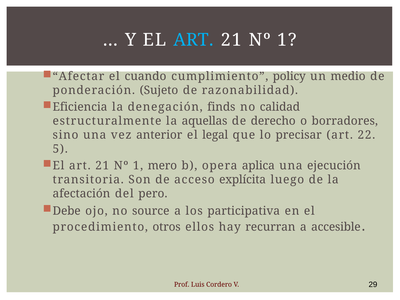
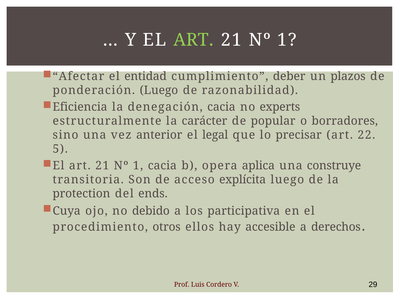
ART colour: light blue -> light green (193, 40)
cuando: cuando -> entidad (146, 76)
policy: policy -> deber (289, 76)
medio: medio -> plazos (348, 76)
ponderación Sujeto: Sujeto -> Luego (159, 90)
denegación finds: finds -> cacia (221, 107)
calidad: calidad -> experts (280, 107)
aquellas: aquellas -> carácter (205, 121)
derecho: derecho -> popular (273, 121)
1 mero: mero -> cacia (162, 166)
ejecución: ejecución -> construye (334, 166)
afectación: afectación -> protection (81, 194)
pero: pero -> ends (153, 194)
Debe: Debe -> Cuya (67, 211)
source: source -> debido (151, 211)
recurran: recurran -> accesible (270, 227)
accesible: accesible -> derechos (336, 227)
